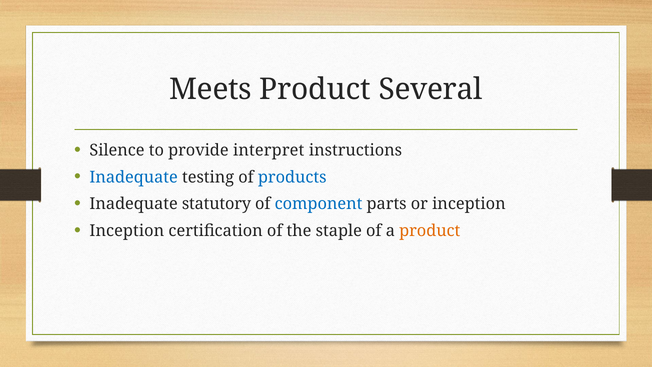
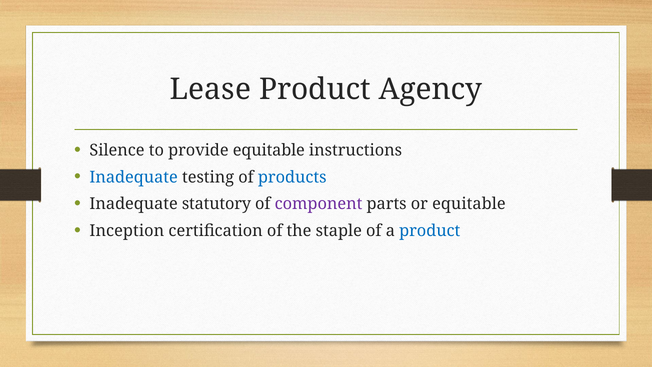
Meets: Meets -> Lease (210, 89)
Several: Several -> Agency (430, 89)
provide interpret: interpret -> equitable (269, 150)
component colour: blue -> purple (319, 204)
or inception: inception -> equitable (469, 204)
product colour: orange -> blue (430, 231)
